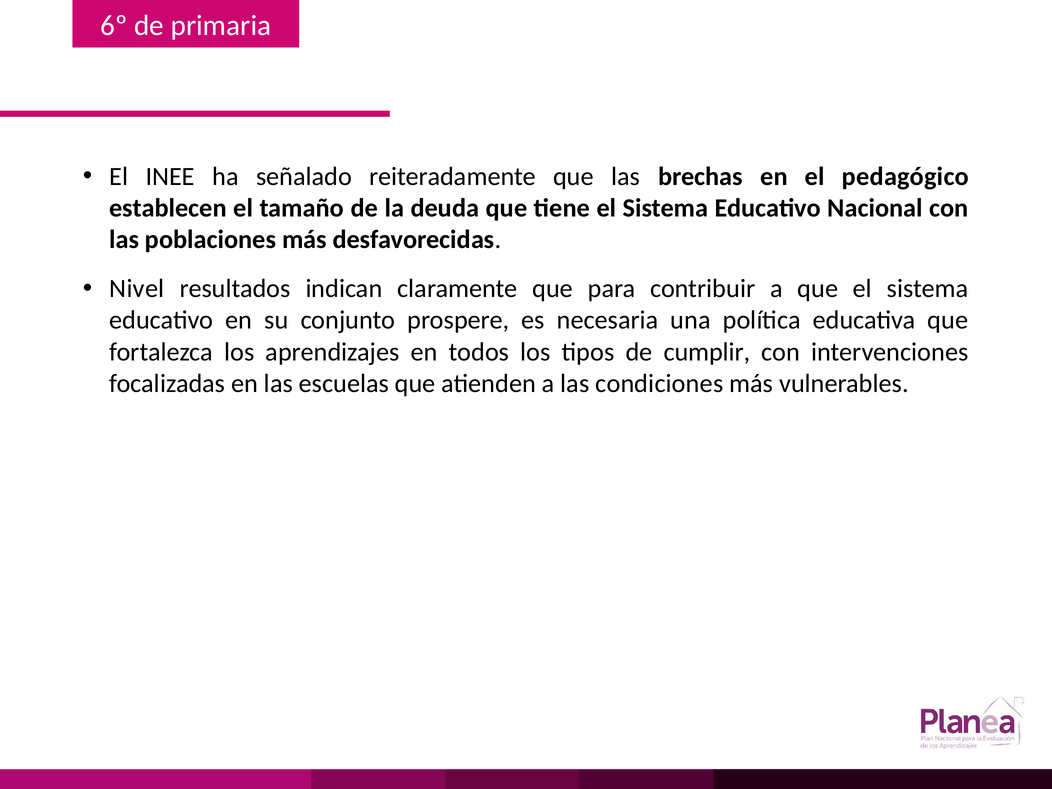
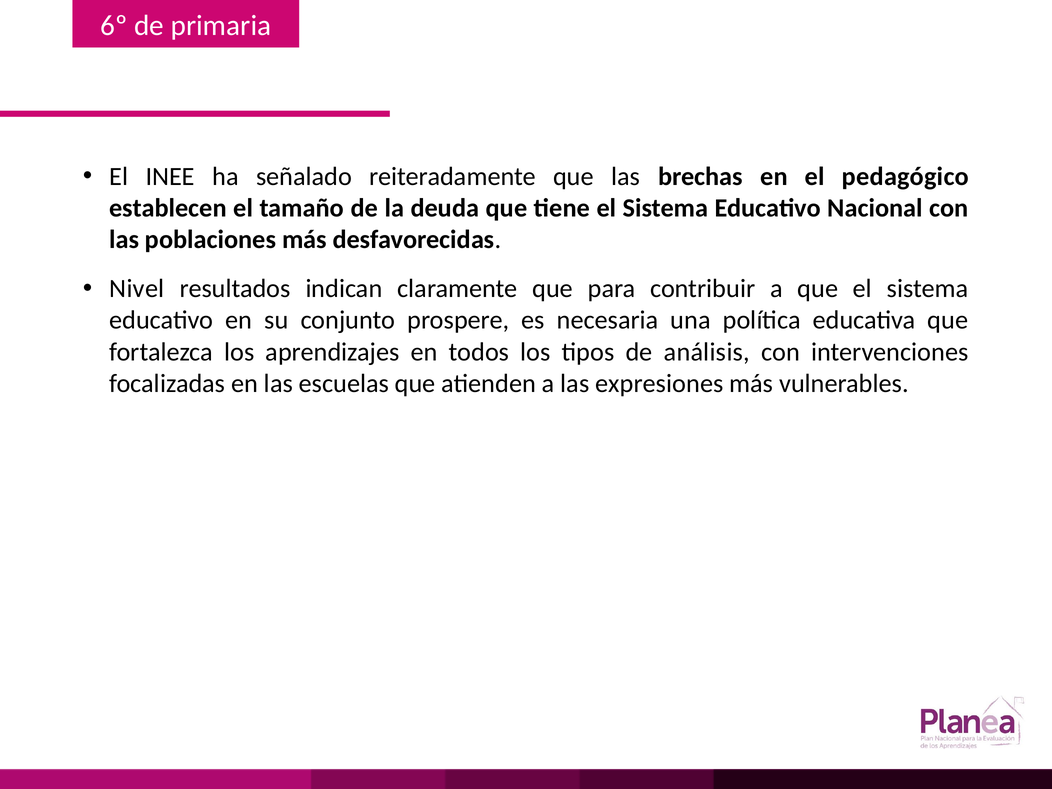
cumplir: cumplir -> análisis (707, 352)
condiciones: condiciones -> expresiones (659, 383)
